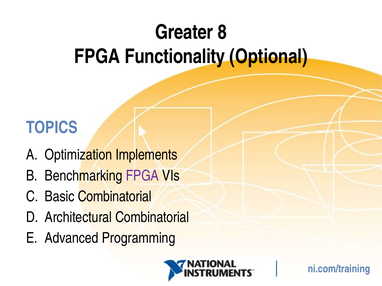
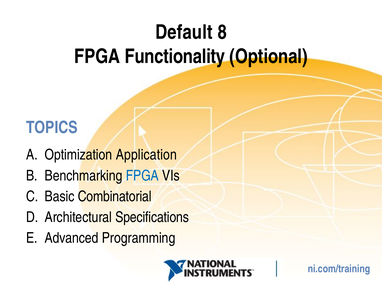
Greater: Greater -> Default (184, 32)
Implements: Implements -> Application (146, 155)
FPGA colour: purple -> blue (142, 176)
Architectural Combinatorial: Combinatorial -> Specifications (152, 218)
